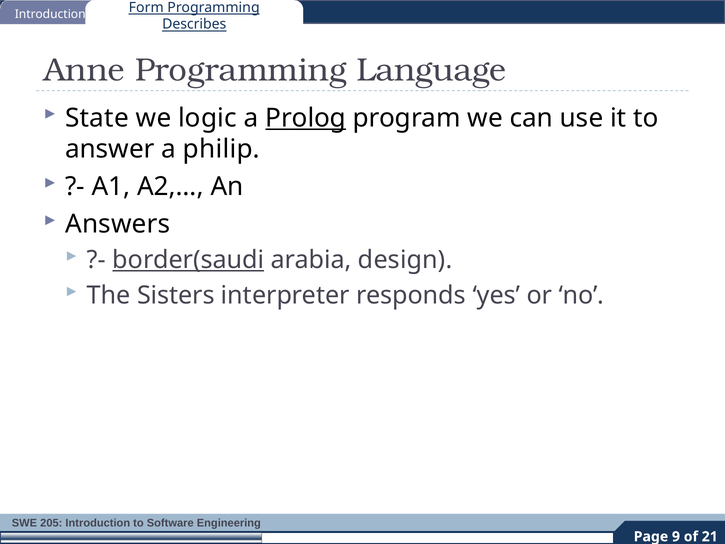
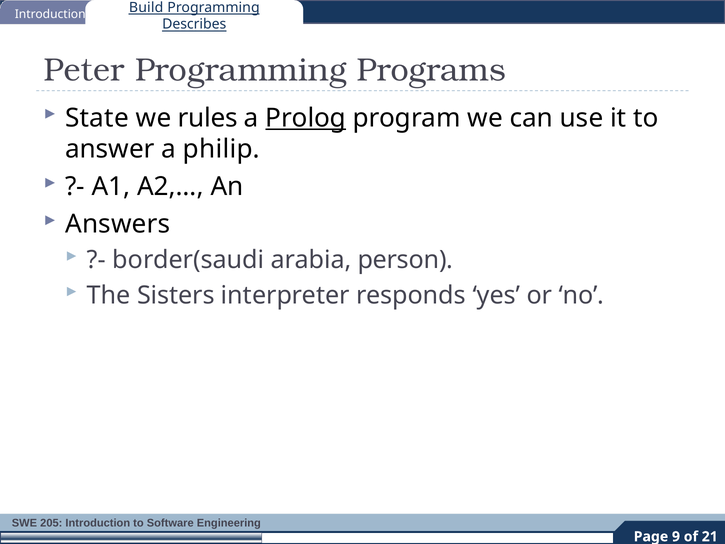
Form: Form -> Build (146, 7)
Anne: Anne -> Peter (84, 70)
Language: Language -> Programs (431, 70)
logic: logic -> rules (208, 118)
border(saudi underline: present -> none (188, 260)
design: design -> person (405, 260)
